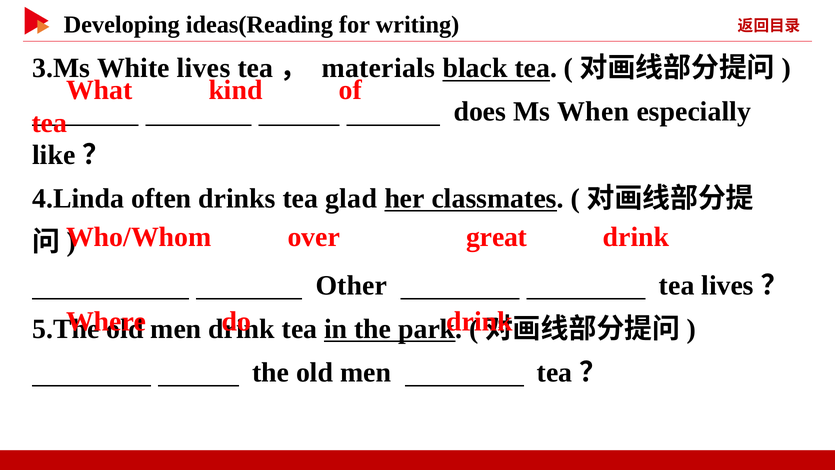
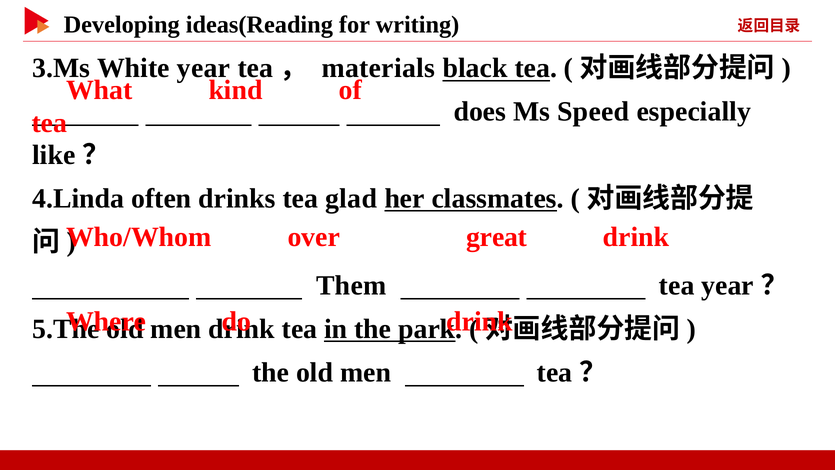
White lives: lives -> year (204, 68)
When: When -> Speed (593, 112)
Other: Other -> Them (351, 285)
tea lives: lives -> year (728, 285)
